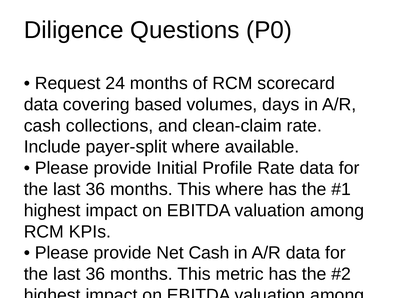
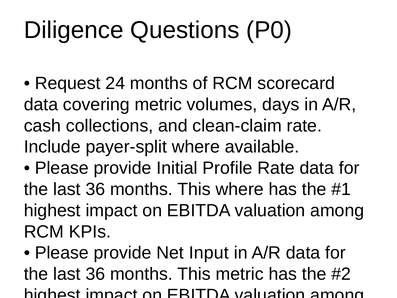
covering based: based -> metric (158, 104)
Net Cash: Cash -> Input (209, 253)
